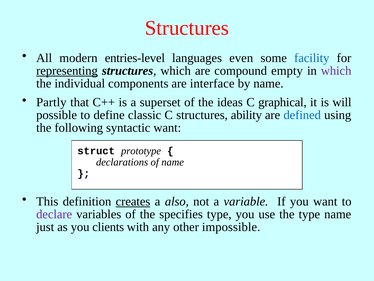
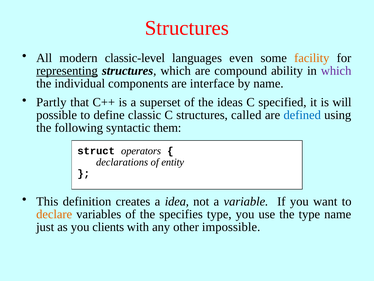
entries-level: entries-level -> classic-level (135, 58)
facility colour: blue -> orange (312, 58)
empty: empty -> ability (287, 71)
graphical: graphical -> specified (282, 102)
ability: ability -> called (246, 115)
syntactic want: want -> them (167, 128)
prototype: prototype -> operators (141, 151)
of name: name -> entity (173, 162)
creates underline: present -> none (133, 201)
also: also -> idea (177, 201)
declare colour: purple -> orange (54, 214)
